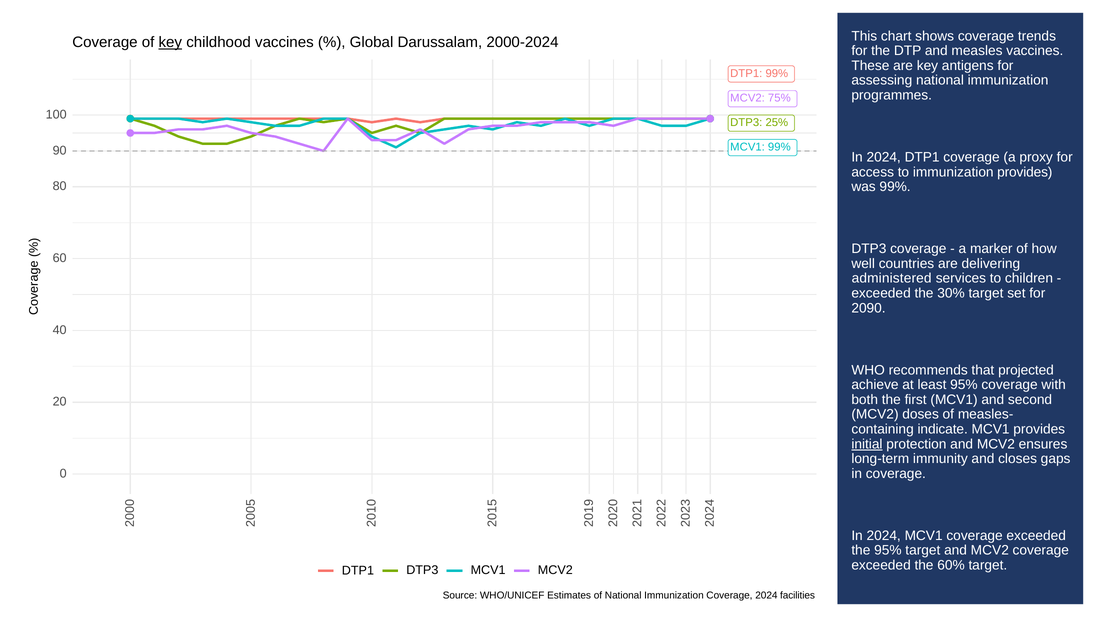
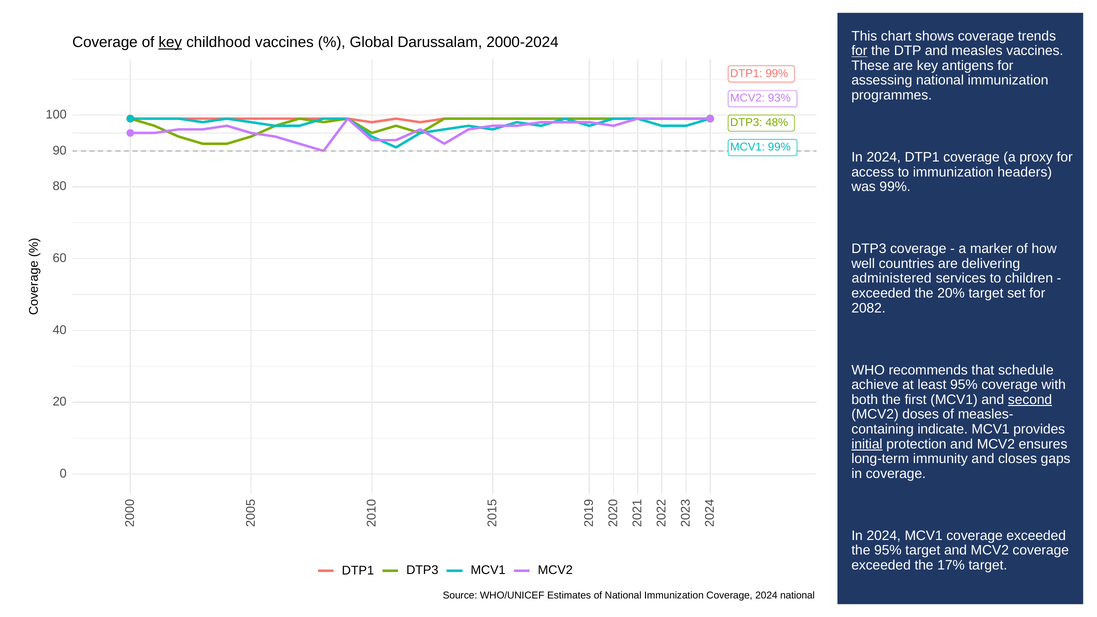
for underline: none -> present (859, 51)
75%: 75% -> 93% (779, 98)
25%: 25% -> 48% (777, 123)
immunization provides: provides -> headers (1025, 172)
30%: 30% -> 20% (951, 293)
2090: 2090 -> 2082 (869, 308)
projected: projected -> schedule (1026, 370)
second underline: none -> present (1030, 400)
60%: 60% -> 17% (951, 565)
2024 facilities: facilities -> national (798, 595)
